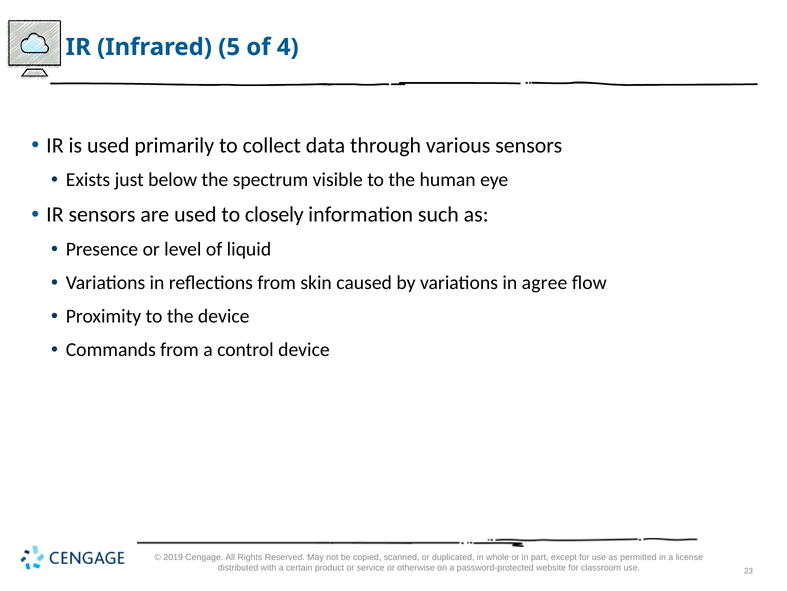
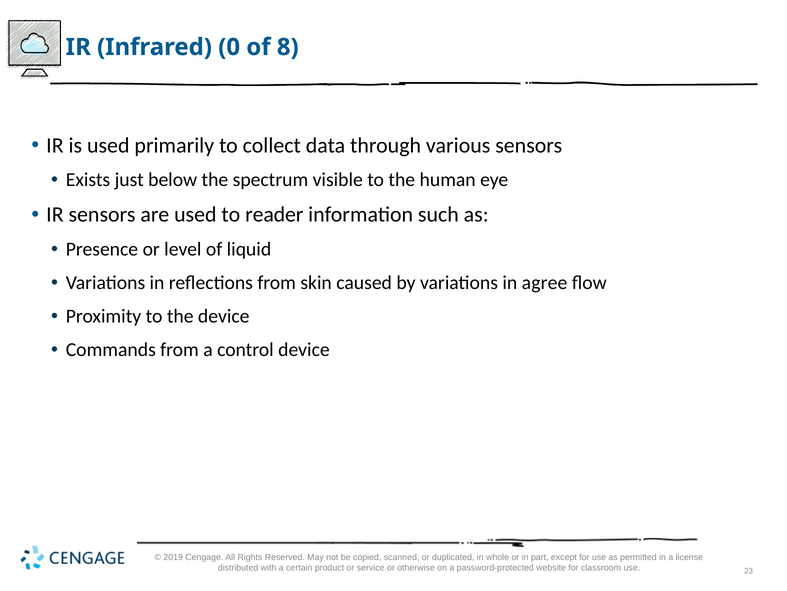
5: 5 -> 0 (229, 47)
4: 4 -> 8 (288, 47)
closely: closely -> reader (274, 214)
